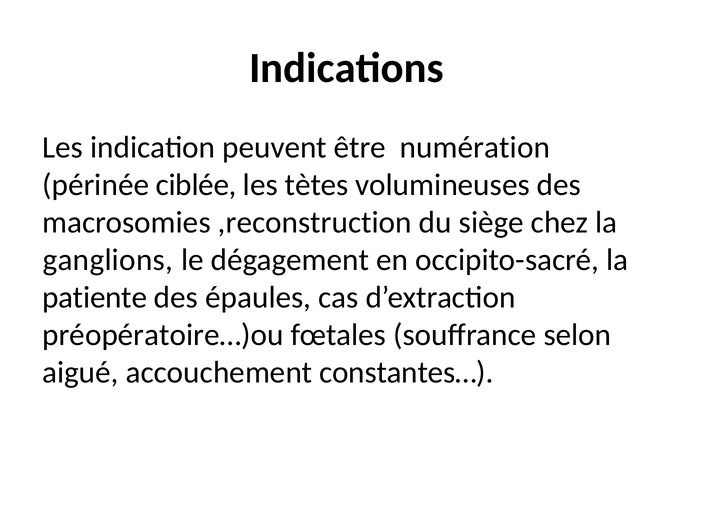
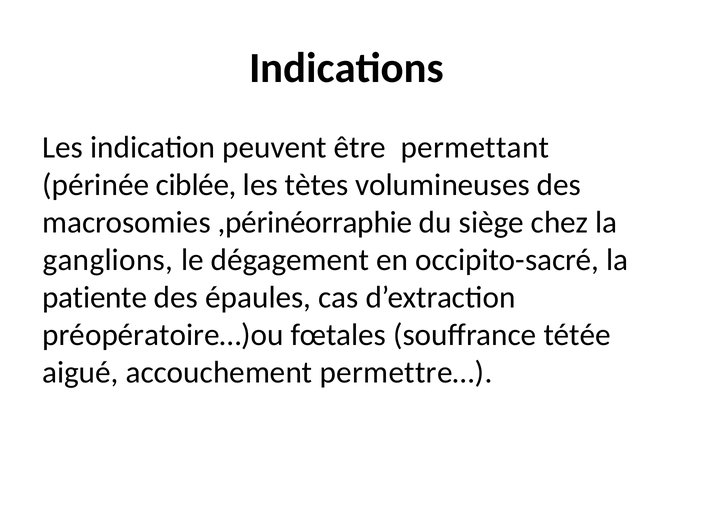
numération: numération -> permettant (475, 147)
,reconstruction: ,reconstruction -> ,périnéorraphie (315, 222)
selon: selon -> tétée (577, 335)
constantes…: constantes… -> permettre… (406, 372)
